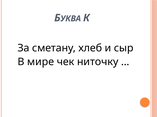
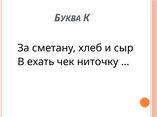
мире: мире -> ехать (41, 62)
